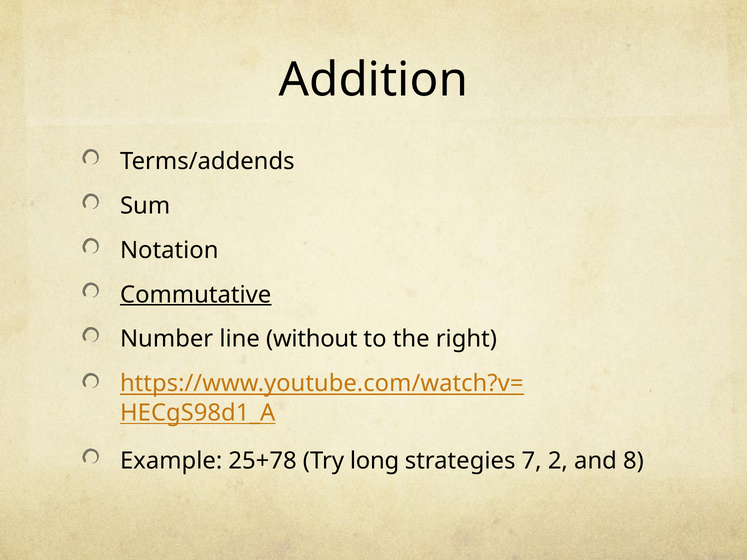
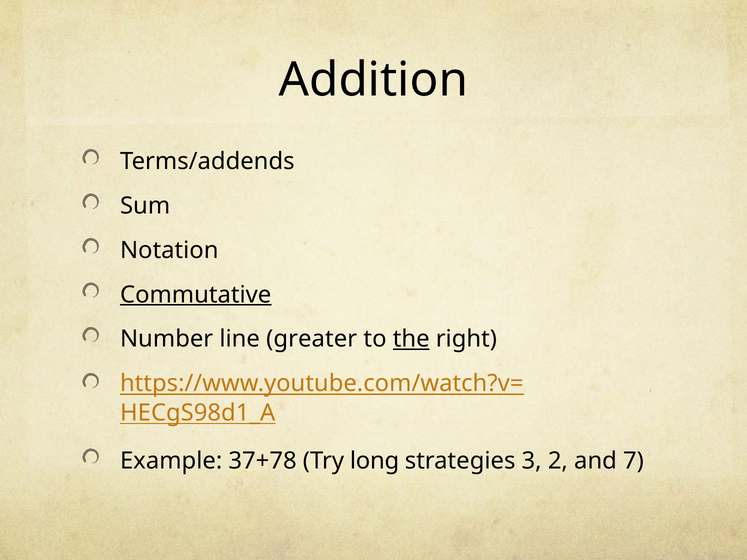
without: without -> greater (312, 339)
the underline: none -> present (411, 339)
25+78: 25+78 -> 37+78 (263, 461)
7: 7 -> 3 (532, 461)
8: 8 -> 7 (633, 461)
